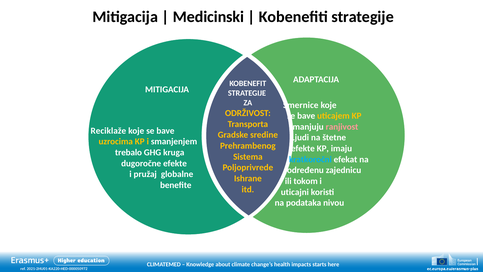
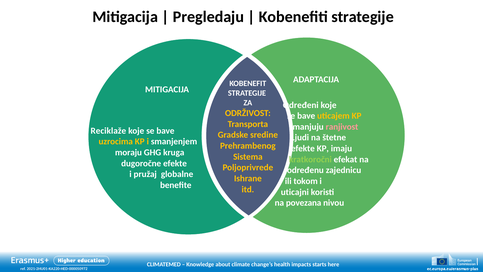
Medicinski: Medicinski -> Pregledaju (208, 17)
Smernice: Smernice -> Određeni (301, 105)
trebalo: trebalo -> moraju (128, 152)
kratkoročni colour: light blue -> light green (310, 159)
podataka: podataka -> povezana (304, 203)
